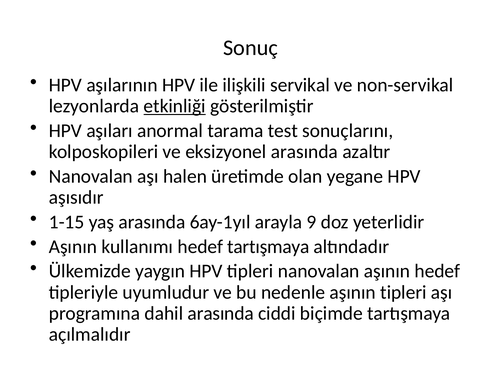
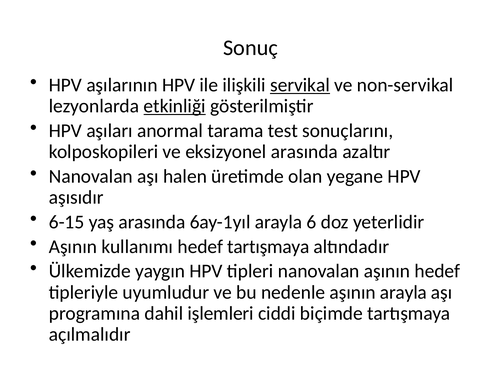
servikal underline: none -> present (300, 85)
1-15: 1-15 -> 6-15 (67, 222)
9: 9 -> 6 (311, 222)
aşının tipleri: tipleri -> arayla (403, 292)
dahil arasında: arasında -> işlemleri (221, 313)
